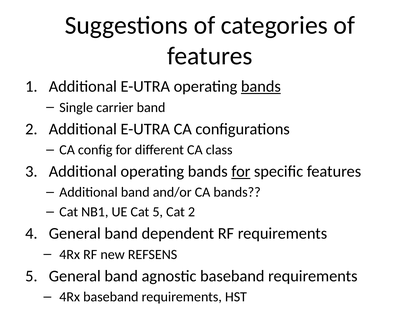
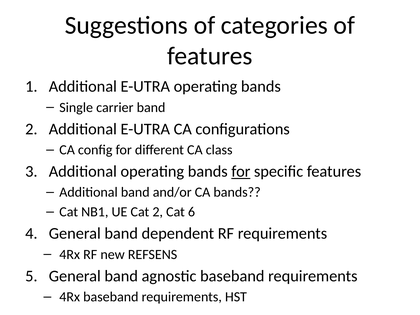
bands underline: present -> none (261, 87)
Cat 5: 5 -> 2 (158, 212)
Cat 2: 2 -> 6 (192, 212)
